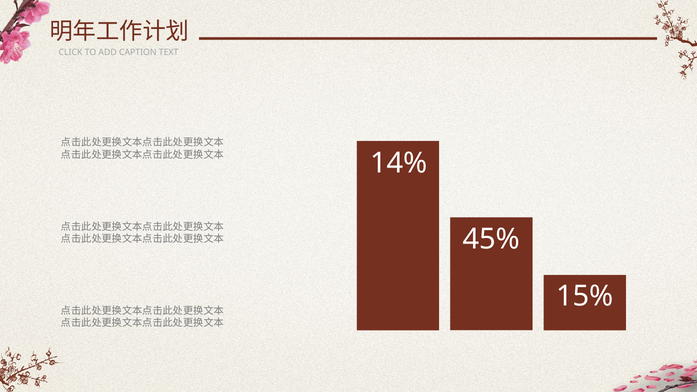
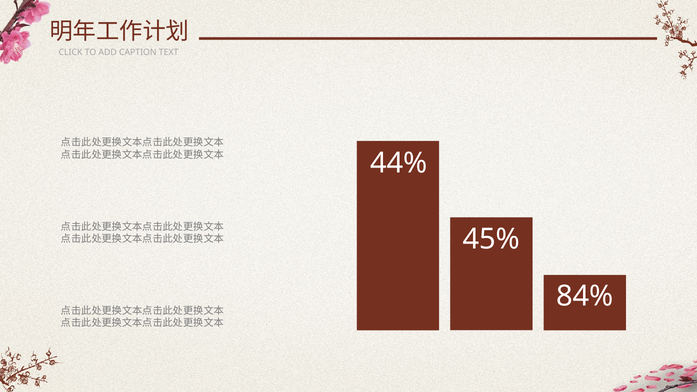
14%: 14% -> 44% (399, 163)
15%: 15% -> 84% (585, 296)
